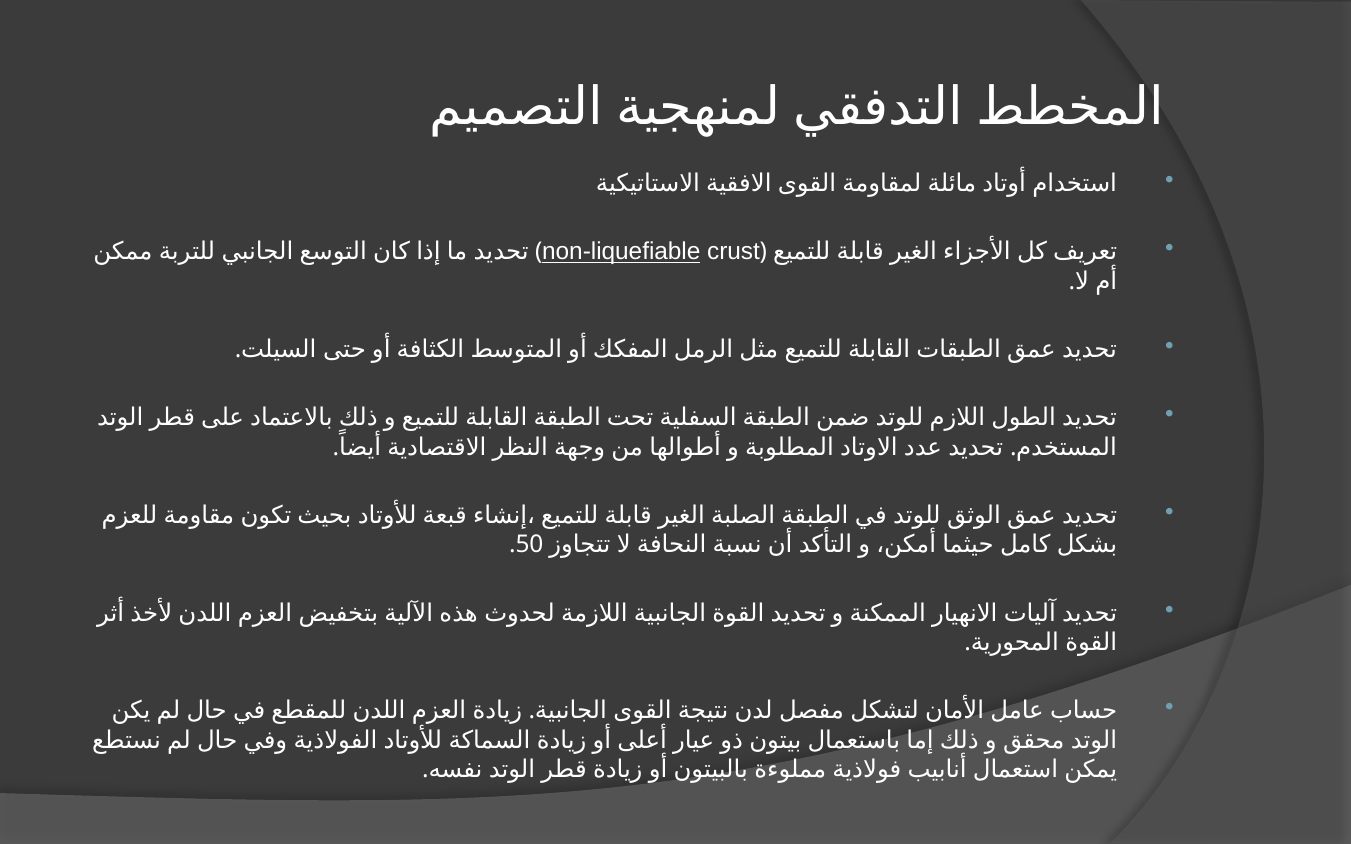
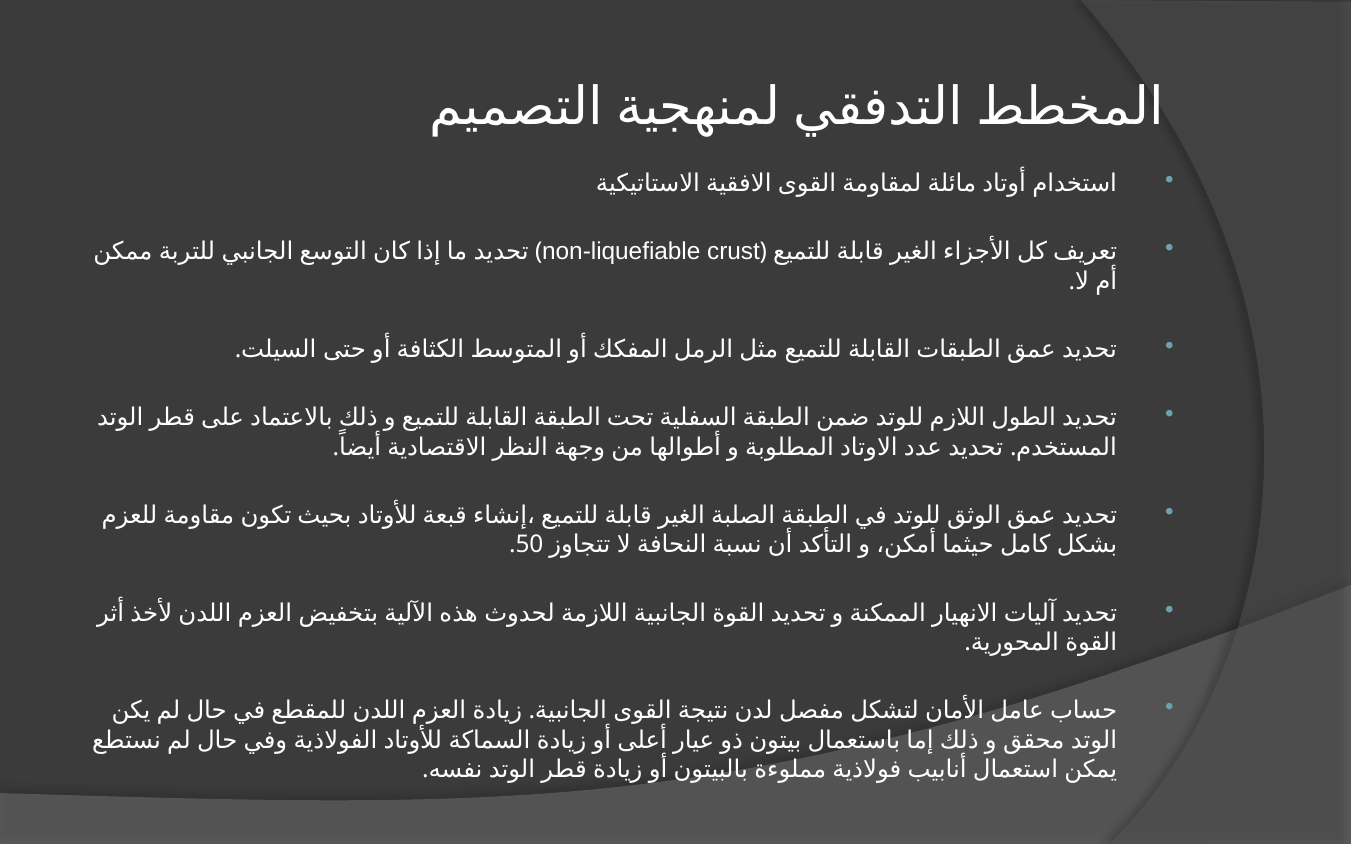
non-liquefiable underline: present -> none (621, 252)
